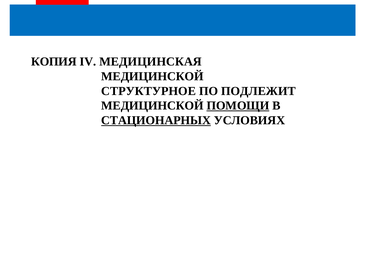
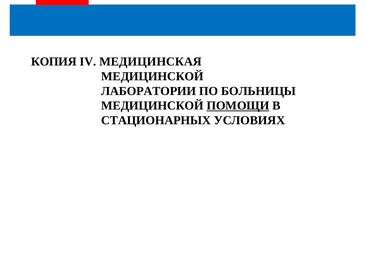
СТРУКТУРНОЕ: СТРУКТУРНОЕ -> ЛАБОРАТОРИИ (149, 91)
ПОДЛЕЖИТ: ПОДЛЕЖИТ -> БОЛЬНИЦЫ (259, 91)
СТАЦИОНАРНЫХ underline: present -> none (156, 120)
